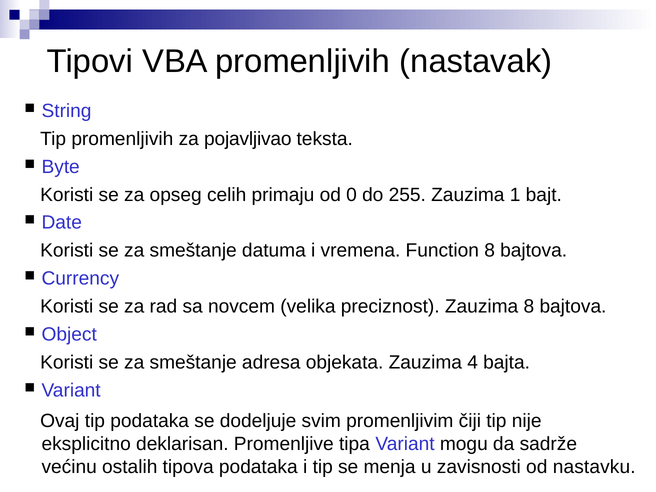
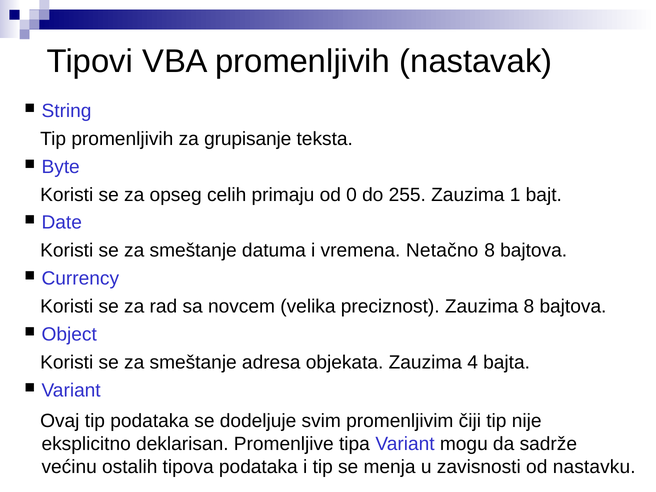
pojavljivao: pojavljivao -> grupisanje (248, 139)
Function: Function -> Netačno (442, 251)
